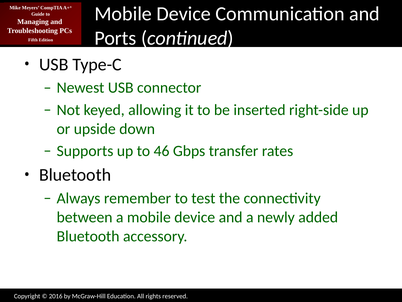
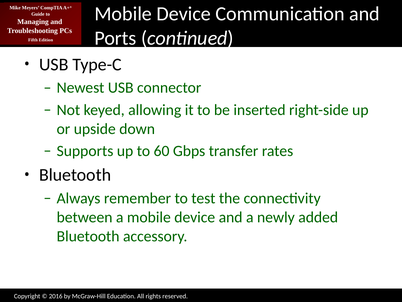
46: 46 -> 60 (162, 151)
